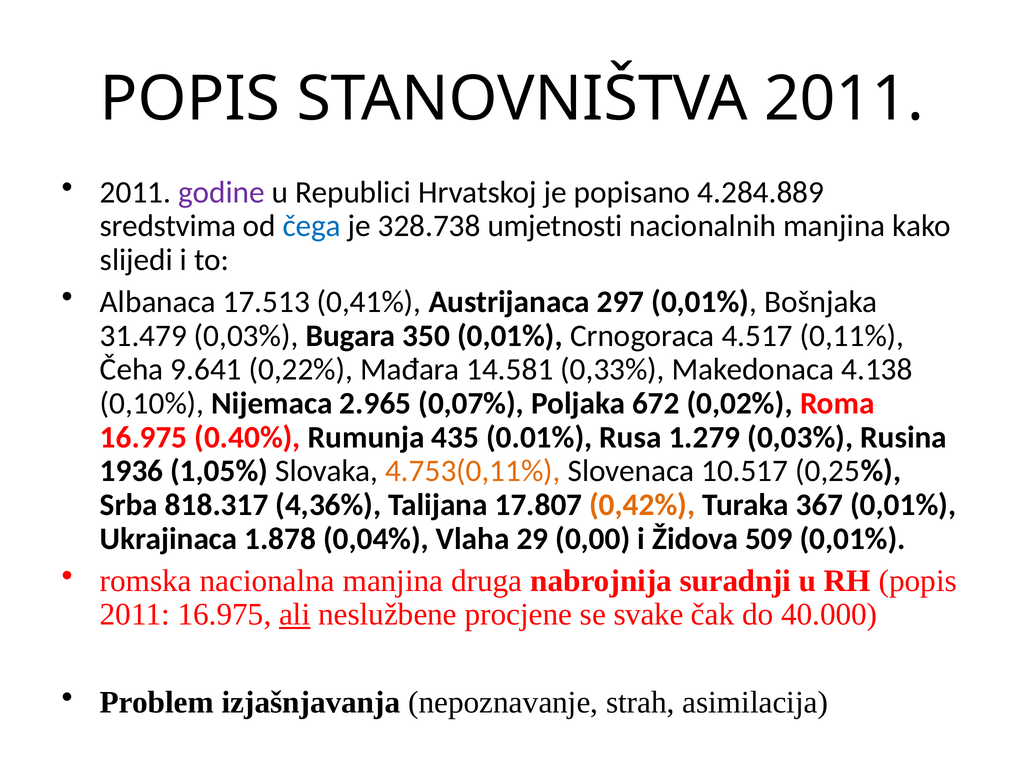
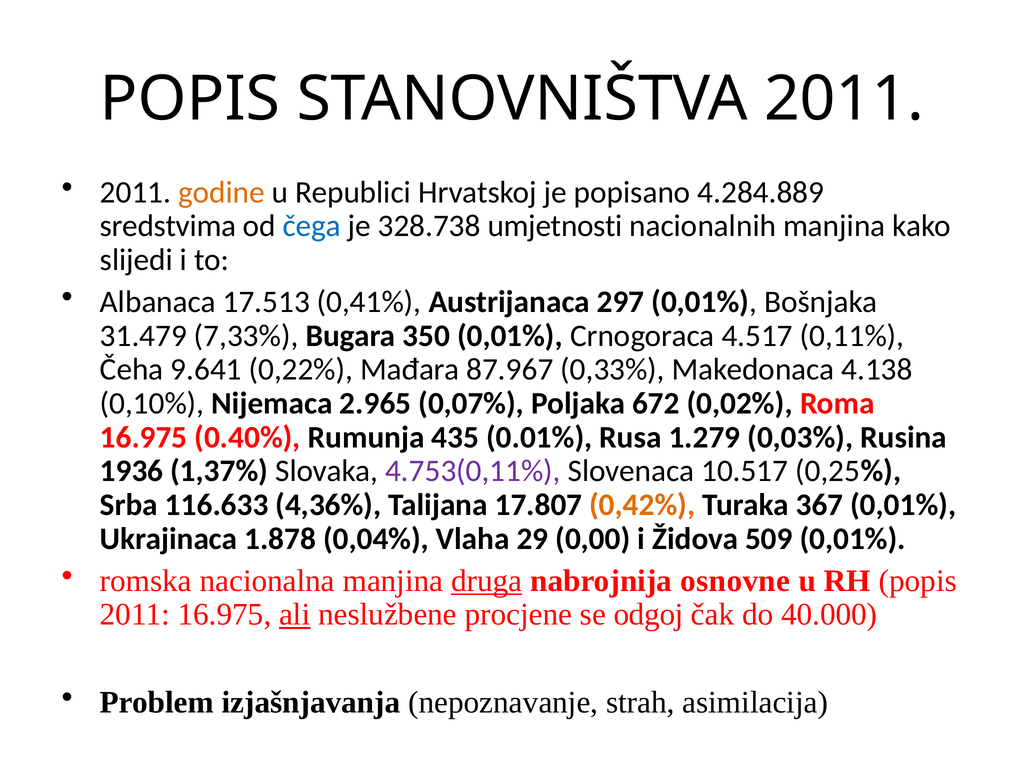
godine colour: purple -> orange (221, 192)
31.479 0,03%: 0,03% -> 7,33% (246, 336)
14.581: 14.581 -> 87.967 (510, 369)
1,05%: 1,05% -> 1,37% (219, 471)
4.753(0,11% colour: orange -> purple (473, 471)
818.317: 818.317 -> 116.633 (217, 505)
druga underline: none -> present (487, 581)
suradnji: suradnji -> osnovne (735, 581)
svake: svake -> odgoj (649, 614)
